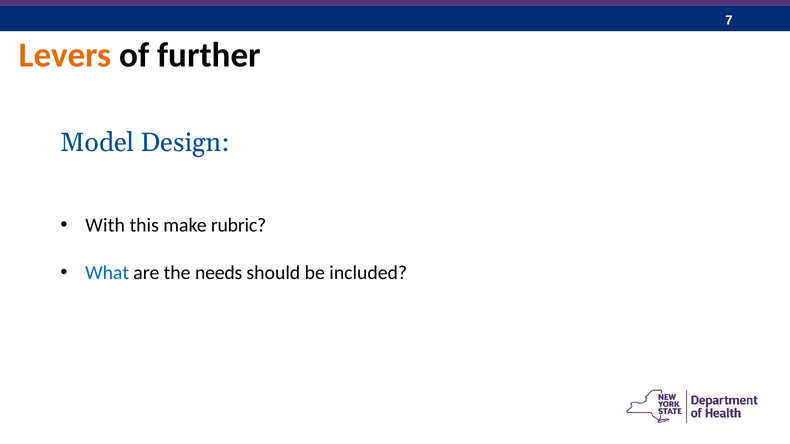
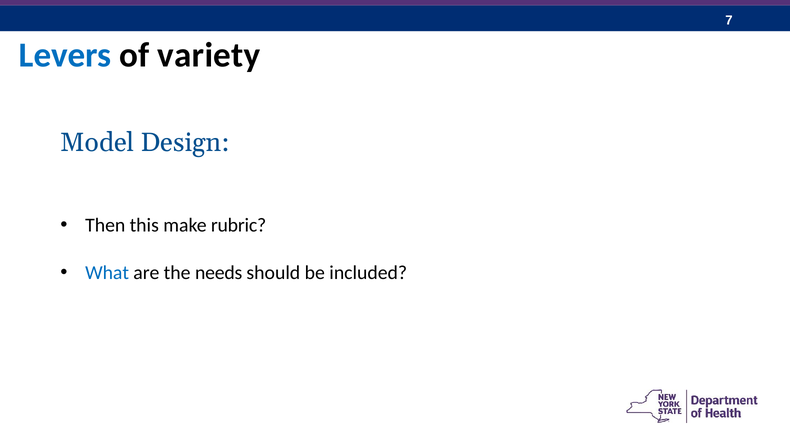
Levers colour: orange -> blue (65, 55)
further: further -> variety (209, 55)
With: With -> Then (105, 225)
